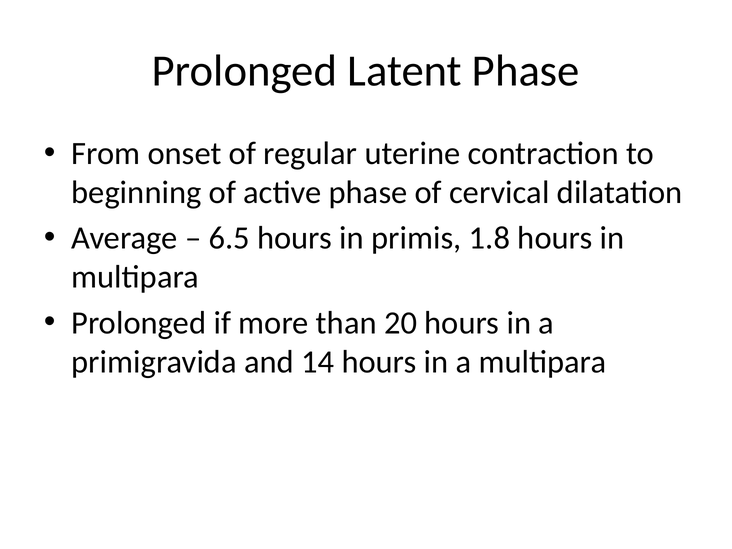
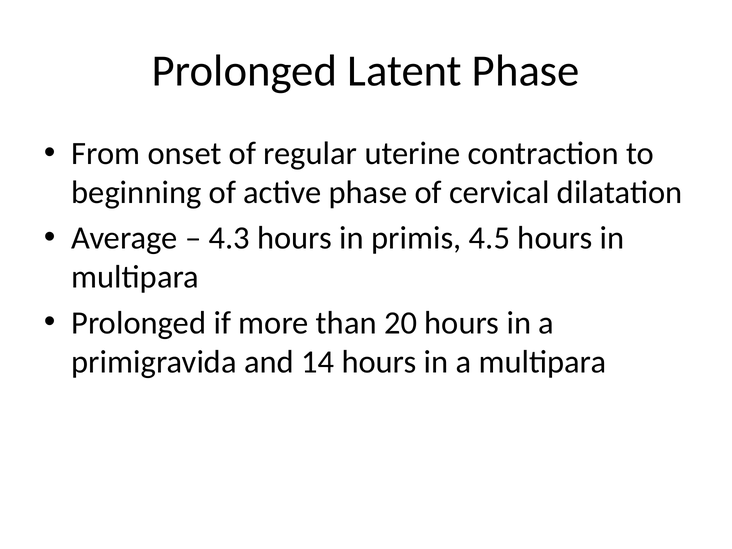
6.5: 6.5 -> 4.3 (229, 238)
1.8: 1.8 -> 4.5 (489, 238)
